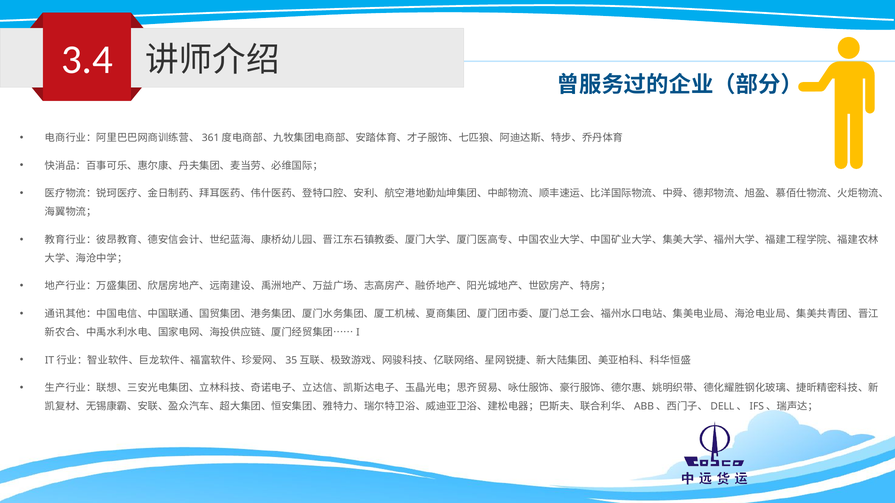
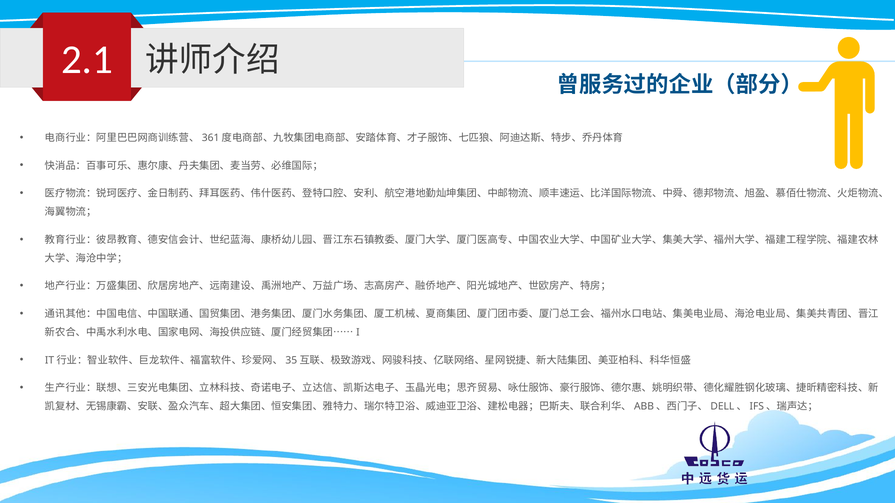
3.4: 3.4 -> 2.1 (87, 60)
